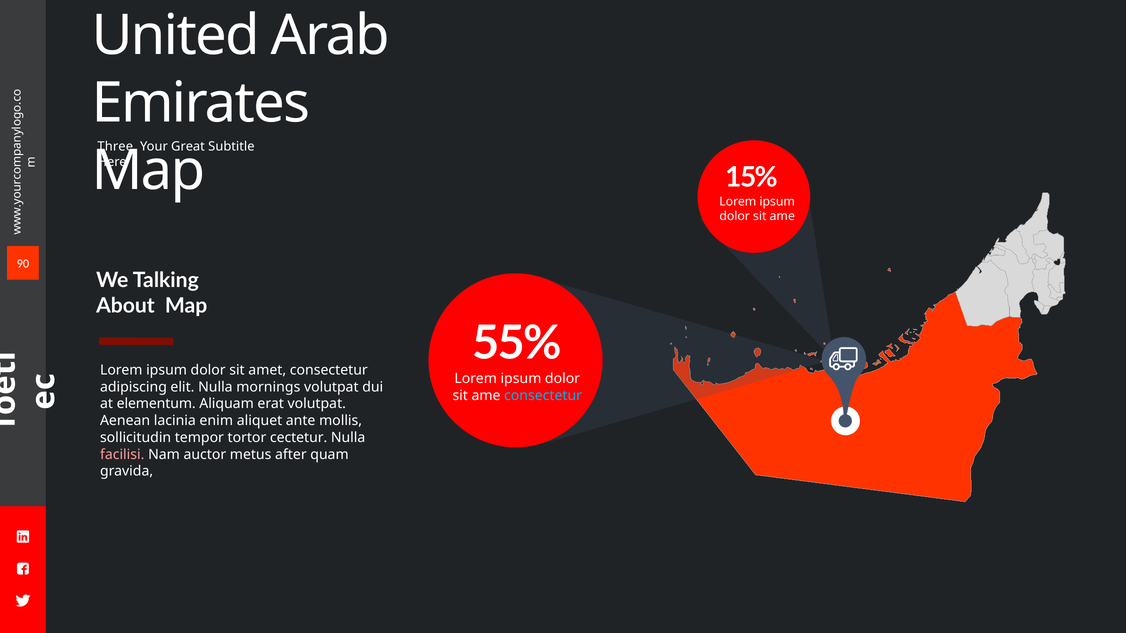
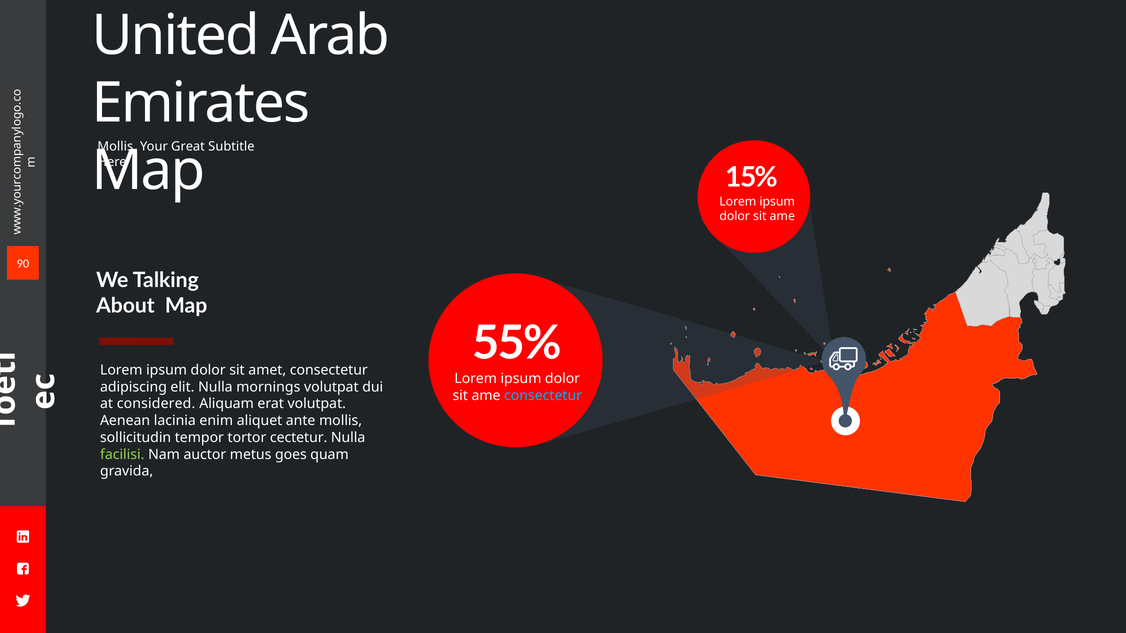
Three: Three -> Mollis (115, 146)
elementum: elementum -> considered (156, 404)
facilisi colour: pink -> light green (122, 455)
after: after -> goes (291, 455)
